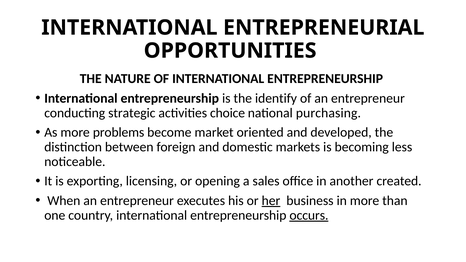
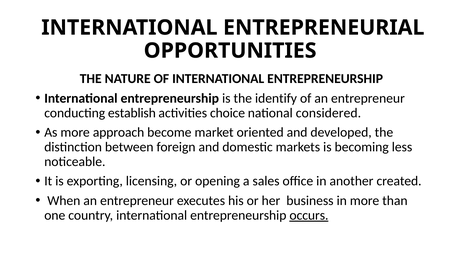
strategic: strategic -> establish (132, 113)
purchasing: purchasing -> considered (328, 113)
problems: problems -> approach (119, 132)
her underline: present -> none (271, 201)
